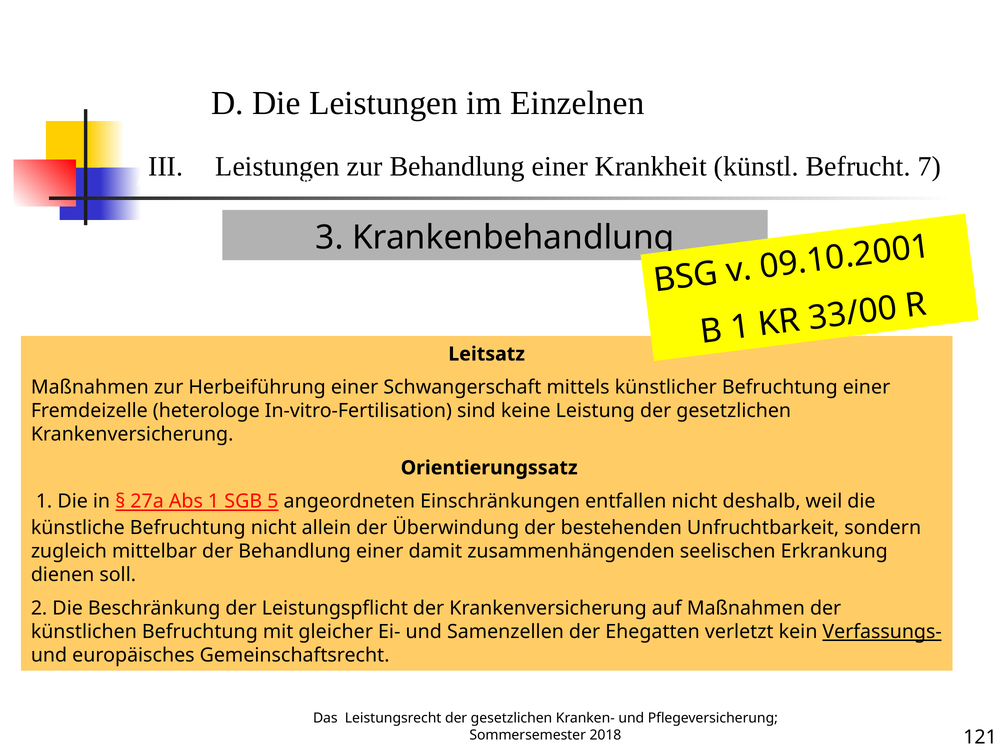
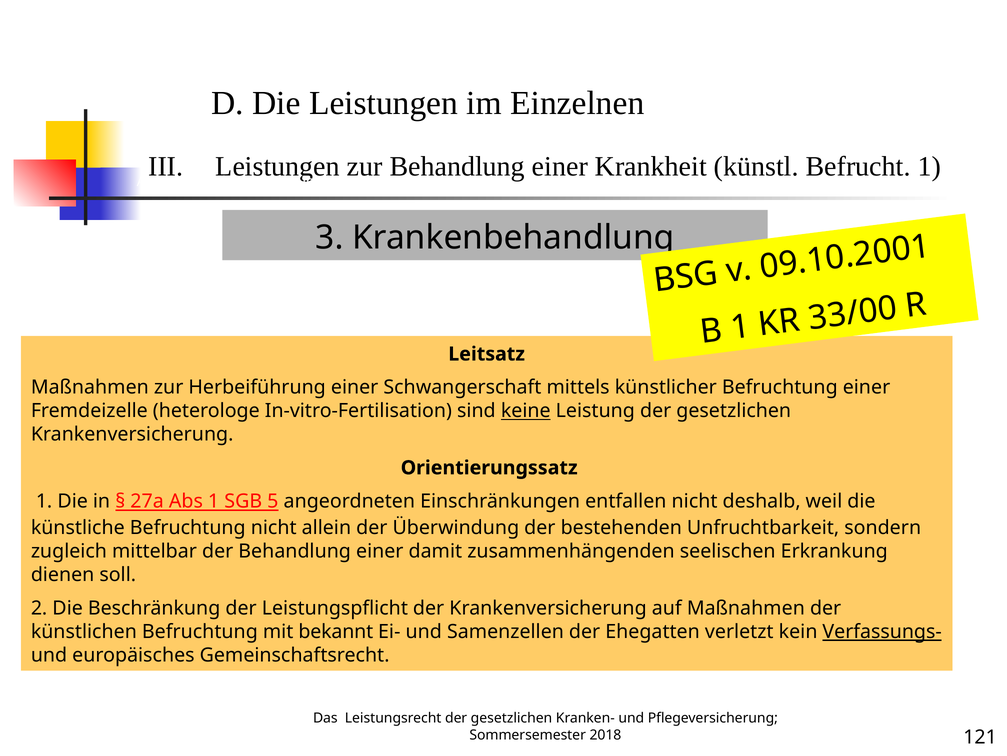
Befrucht 7: 7 -> 1 (929, 166)
keine underline: none -> present (526, 411)
gleicher: gleicher -> bekannt (336, 631)
